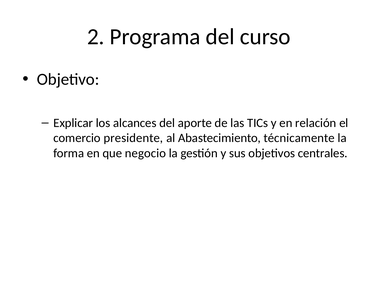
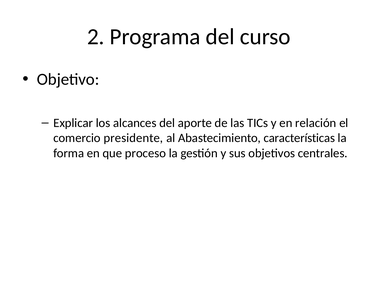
técnicamente: técnicamente -> características (299, 138)
negocio: negocio -> proceso (145, 153)
